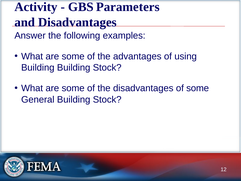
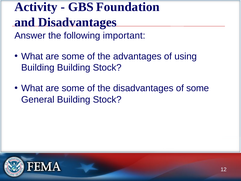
Parameters: Parameters -> Foundation (128, 7)
examples: examples -> important (124, 36)
